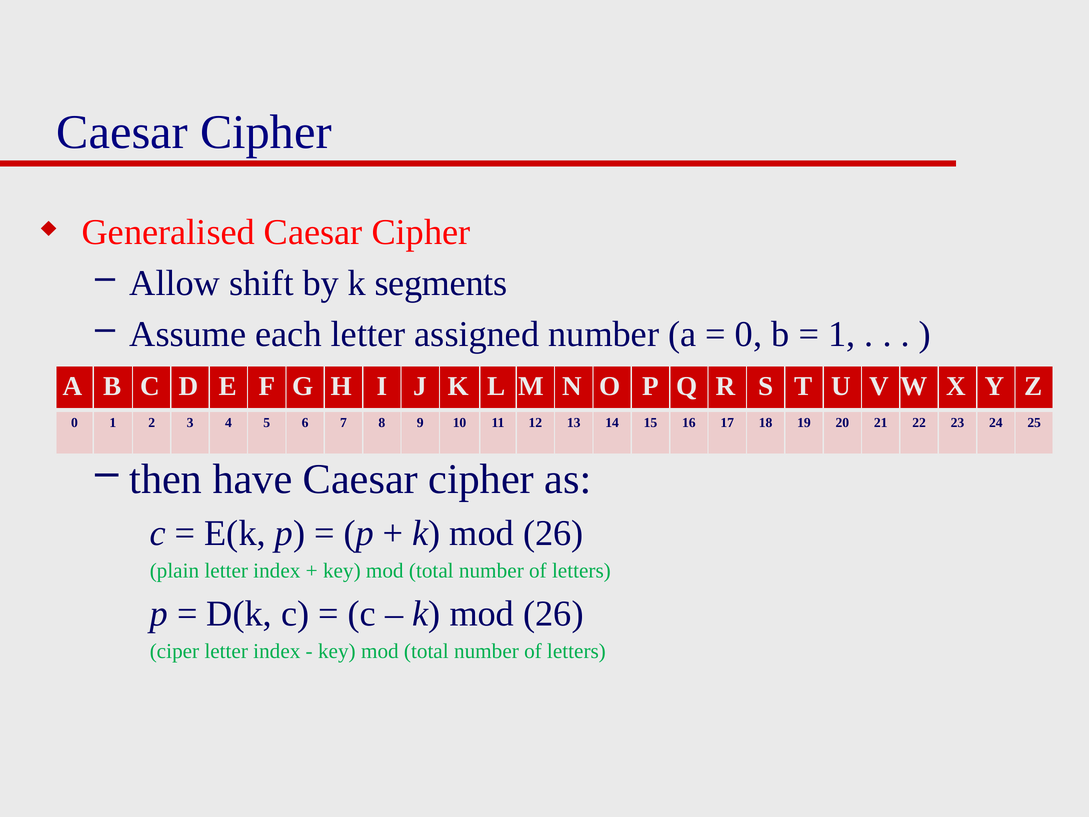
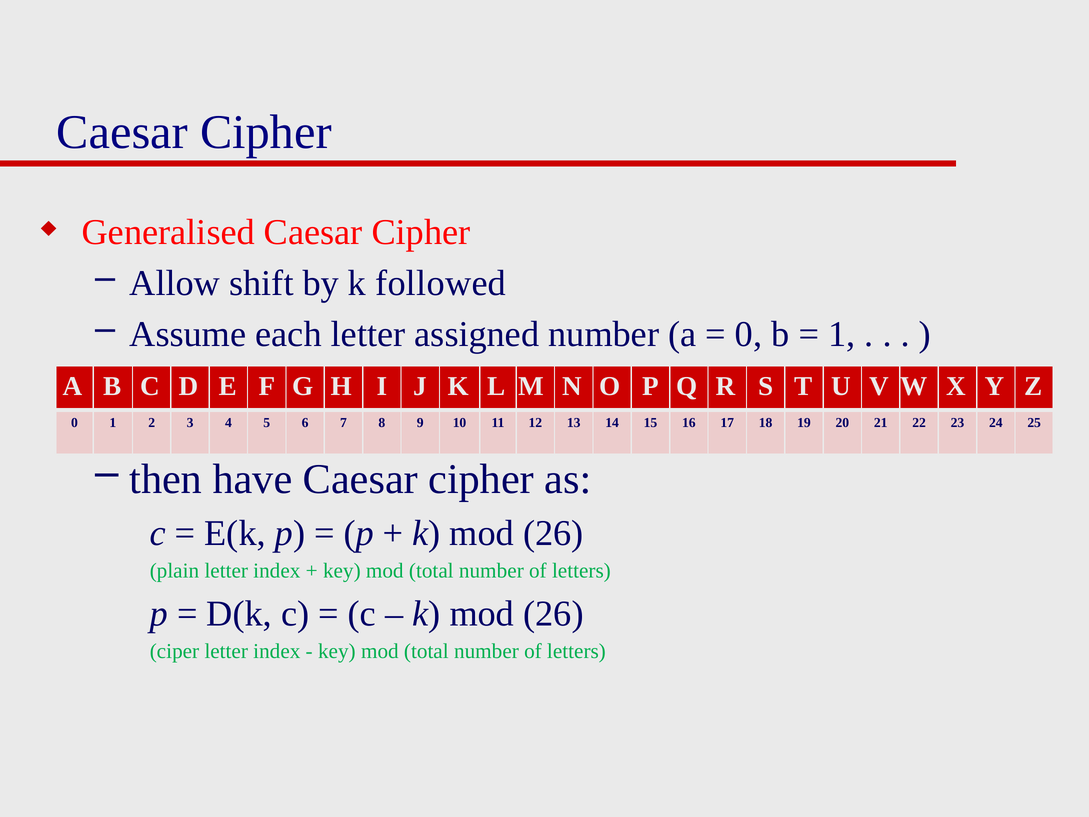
segments: segments -> followed (441, 283)
